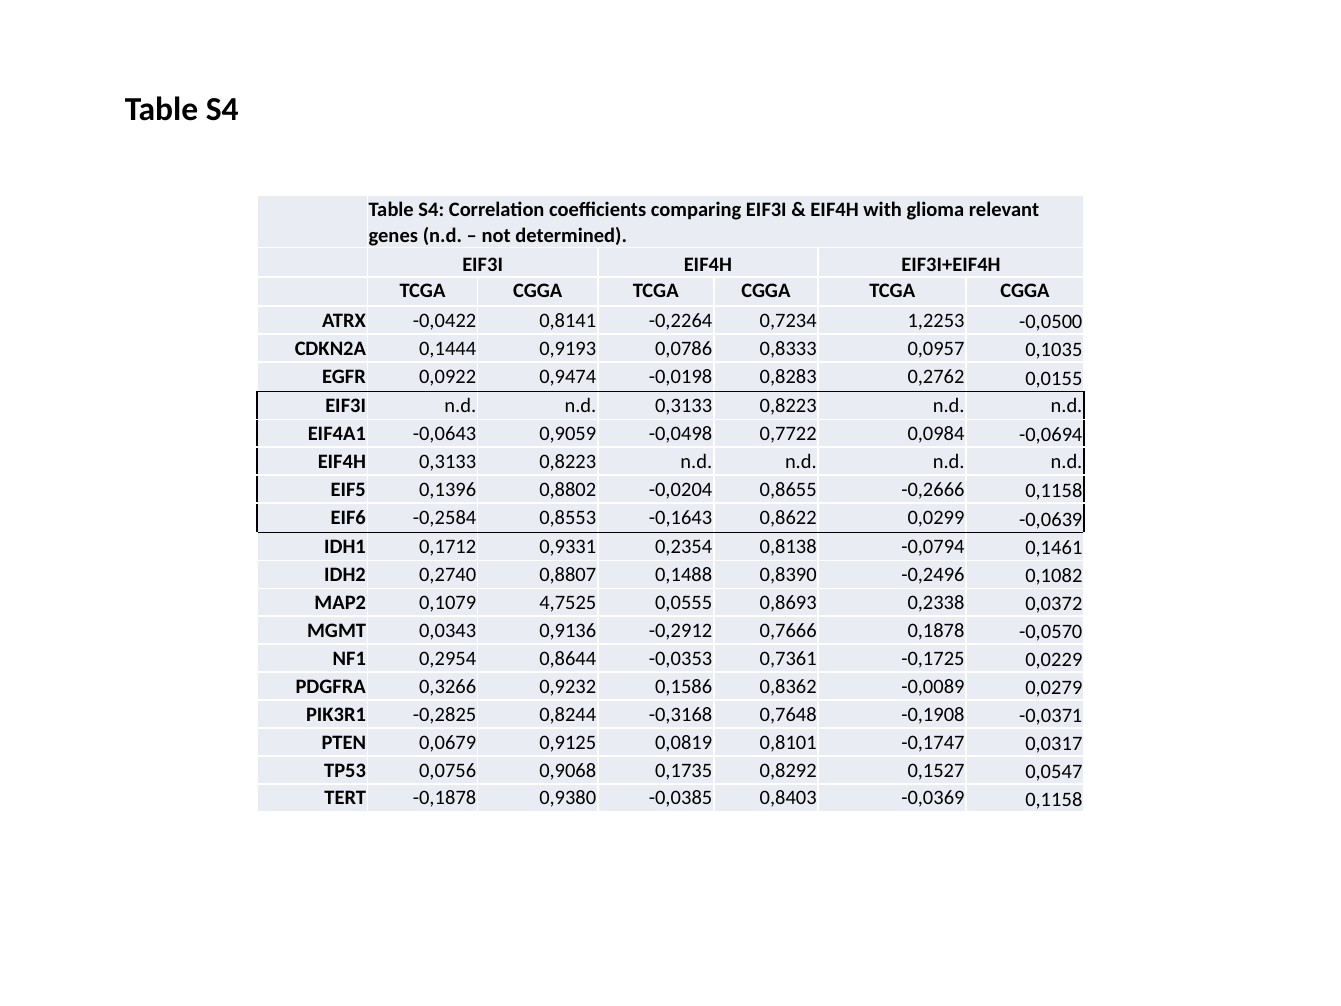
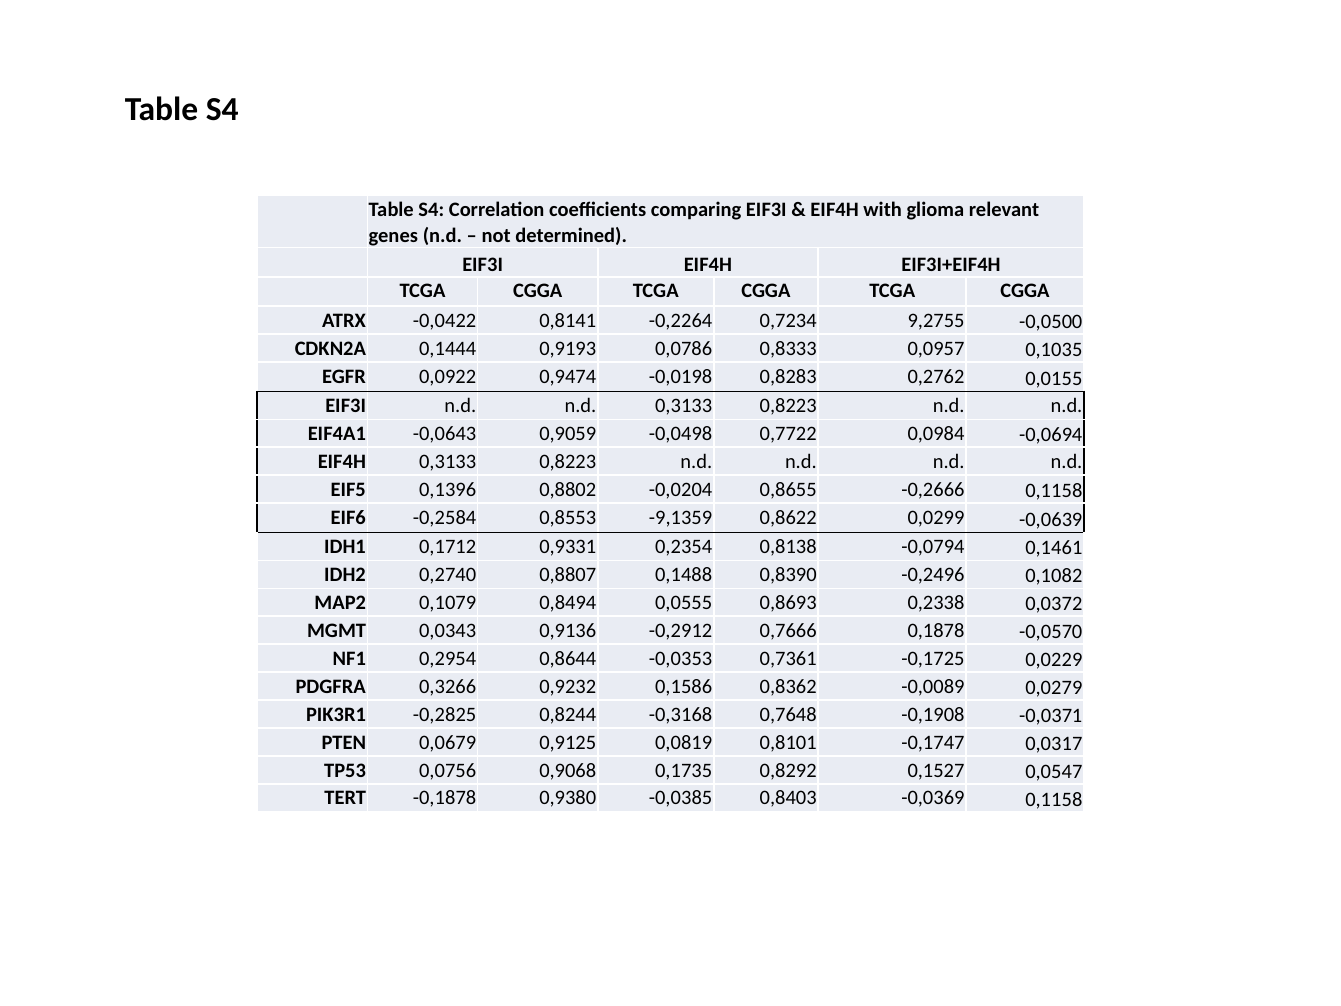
1,2253: 1,2253 -> 9,2755 (936, 320)
-0,1643: -0,1643 -> -9,1359 (681, 517)
4,7525: 4,7525 -> 0,8494 (568, 602)
